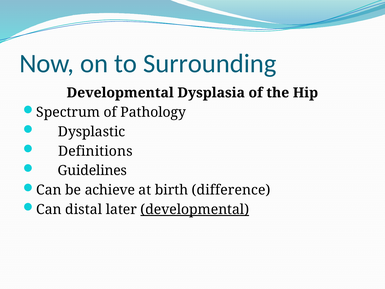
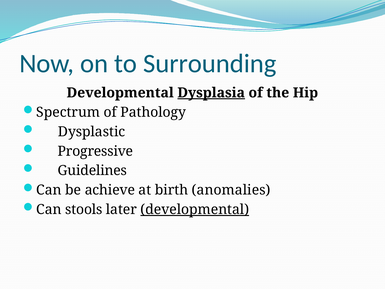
Dysplasia underline: none -> present (211, 93)
Definitions: Definitions -> Progressive (95, 151)
difference: difference -> anomalies (231, 190)
distal: distal -> stools (84, 209)
